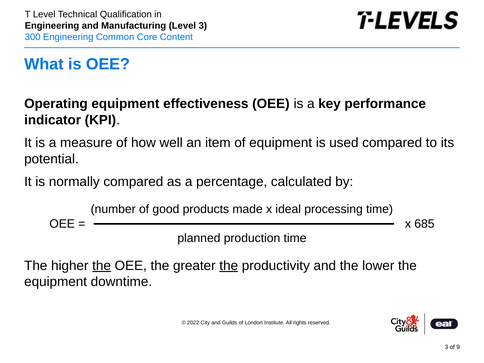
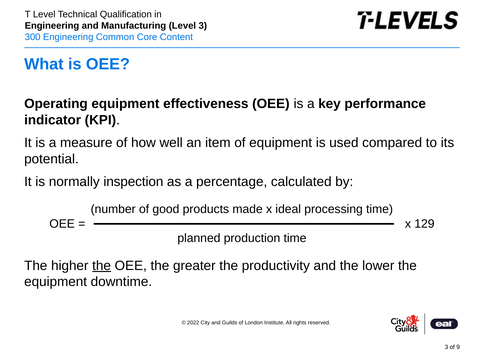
normally compared: compared -> inspection (133, 182)
685: 685 -> 129 (424, 224)
the underline: present -> none (229, 266)
